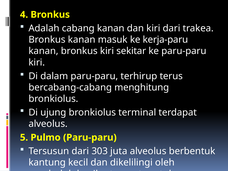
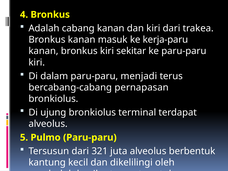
terhirup: terhirup -> menjadi (139, 76)
menghitung: menghitung -> pernapasan (142, 87)
303: 303 -> 321 (100, 151)
